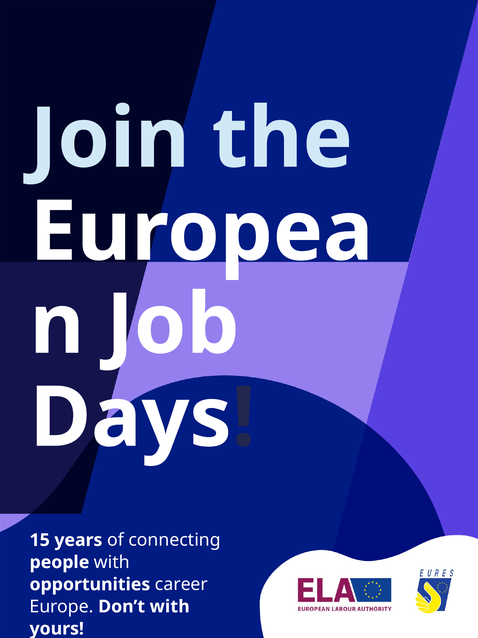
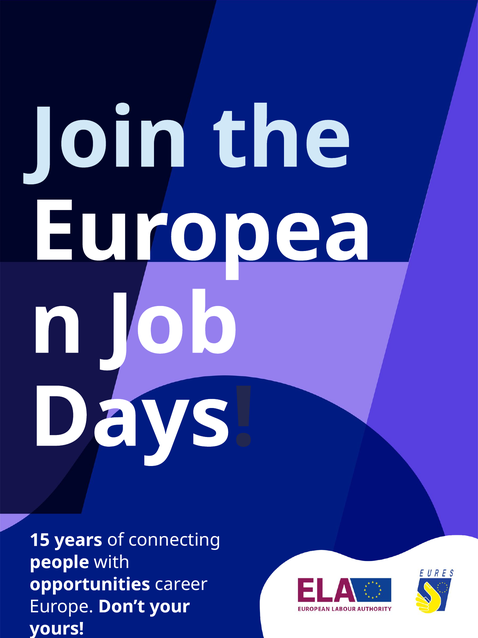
Don’t with: with -> your (170, 606)
